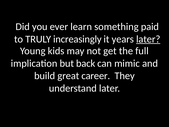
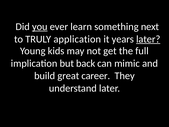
you underline: none -> present (40, 27)
paid: paid -> next (150, 27)
increasingly: increasingly -> application (77, 39)
